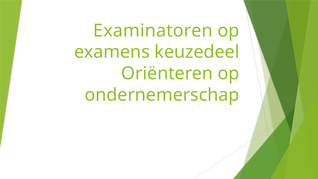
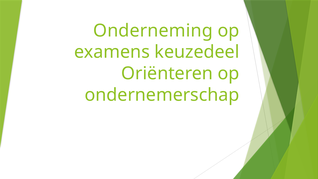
Examinatoren: Examinatoren -> Onderneming (153, 31)
